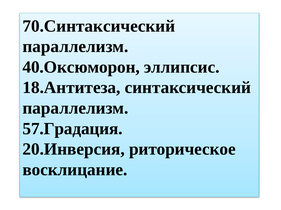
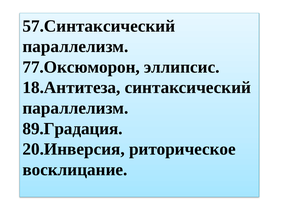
70.Синтаксический: 70.Синтаксический -> 57.Синтаксический (99, 26)
40.Оксюморон: 40.Оксюморон -> 77.Оксюморон (81, 67)
57.Градация: 57.Градация -> 89.Градация (73, 129)
